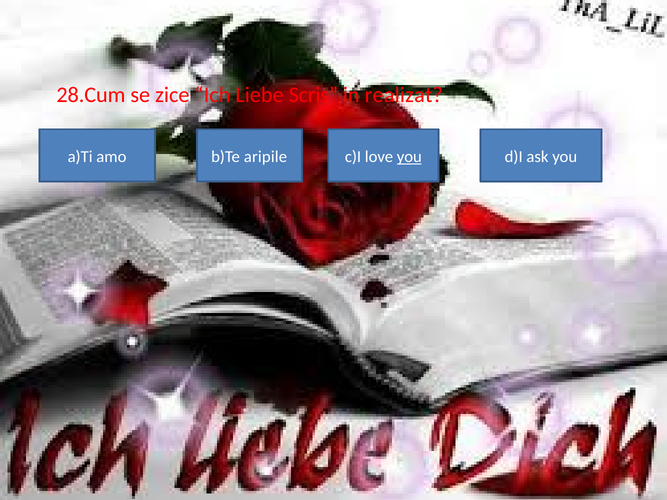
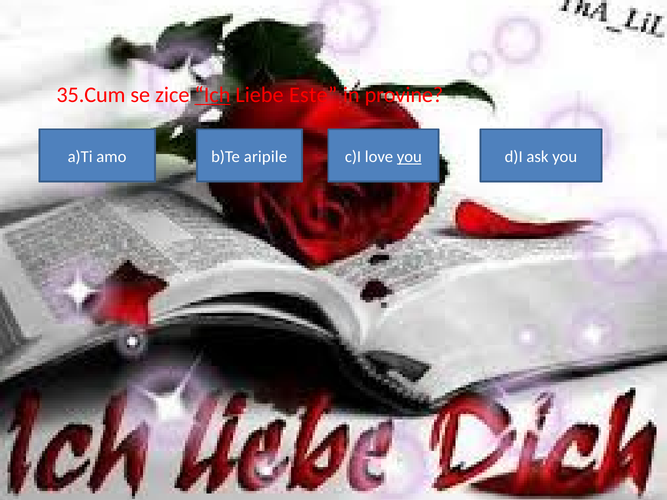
28.Cum: 28.Cum -> 35.Cum (91, 95)
Ich underline: none -> present (212, 95)
Scris: Scris -> Este (313, 95)
realizat: realizat -> provine (404, 95)
